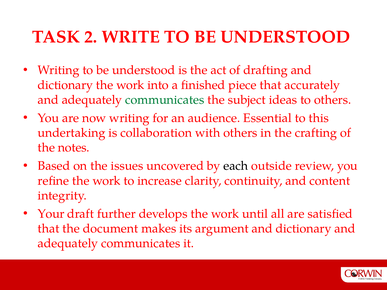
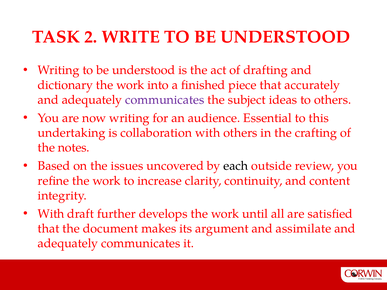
communicates colour: green -> purple (165, 100)
Your: Your -> With (51, 214)
argument and dictionary: dictionary -> assimilate (303, 229)
